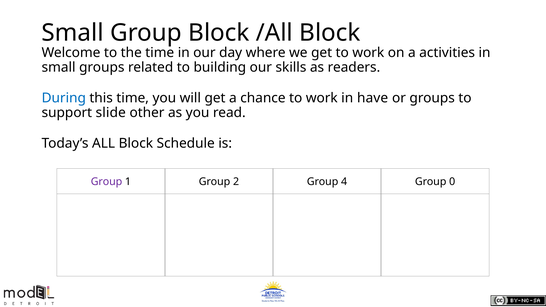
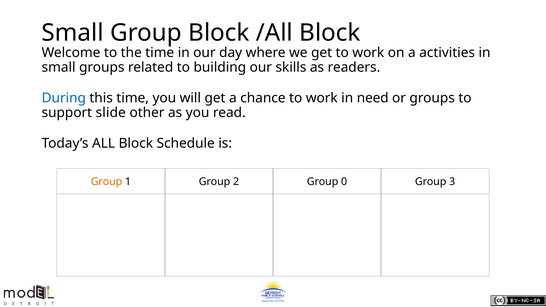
have: have -> need (373, 98)
Group colour: purple -> orange (107, 182)
4: 4 -> 0 (344, 182)
0: 0 -> 3 (452, 182)
